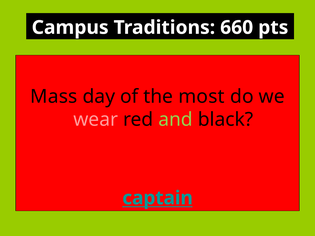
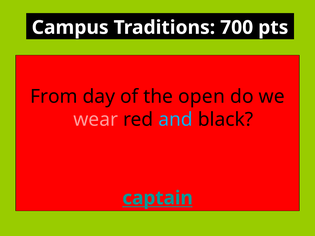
660: 660 -> 700 (237, 28)
Mass: Mass -> From (54, 97)
most: most -> open (201, 97)
and colour: light green -> light blue (176, 120)
